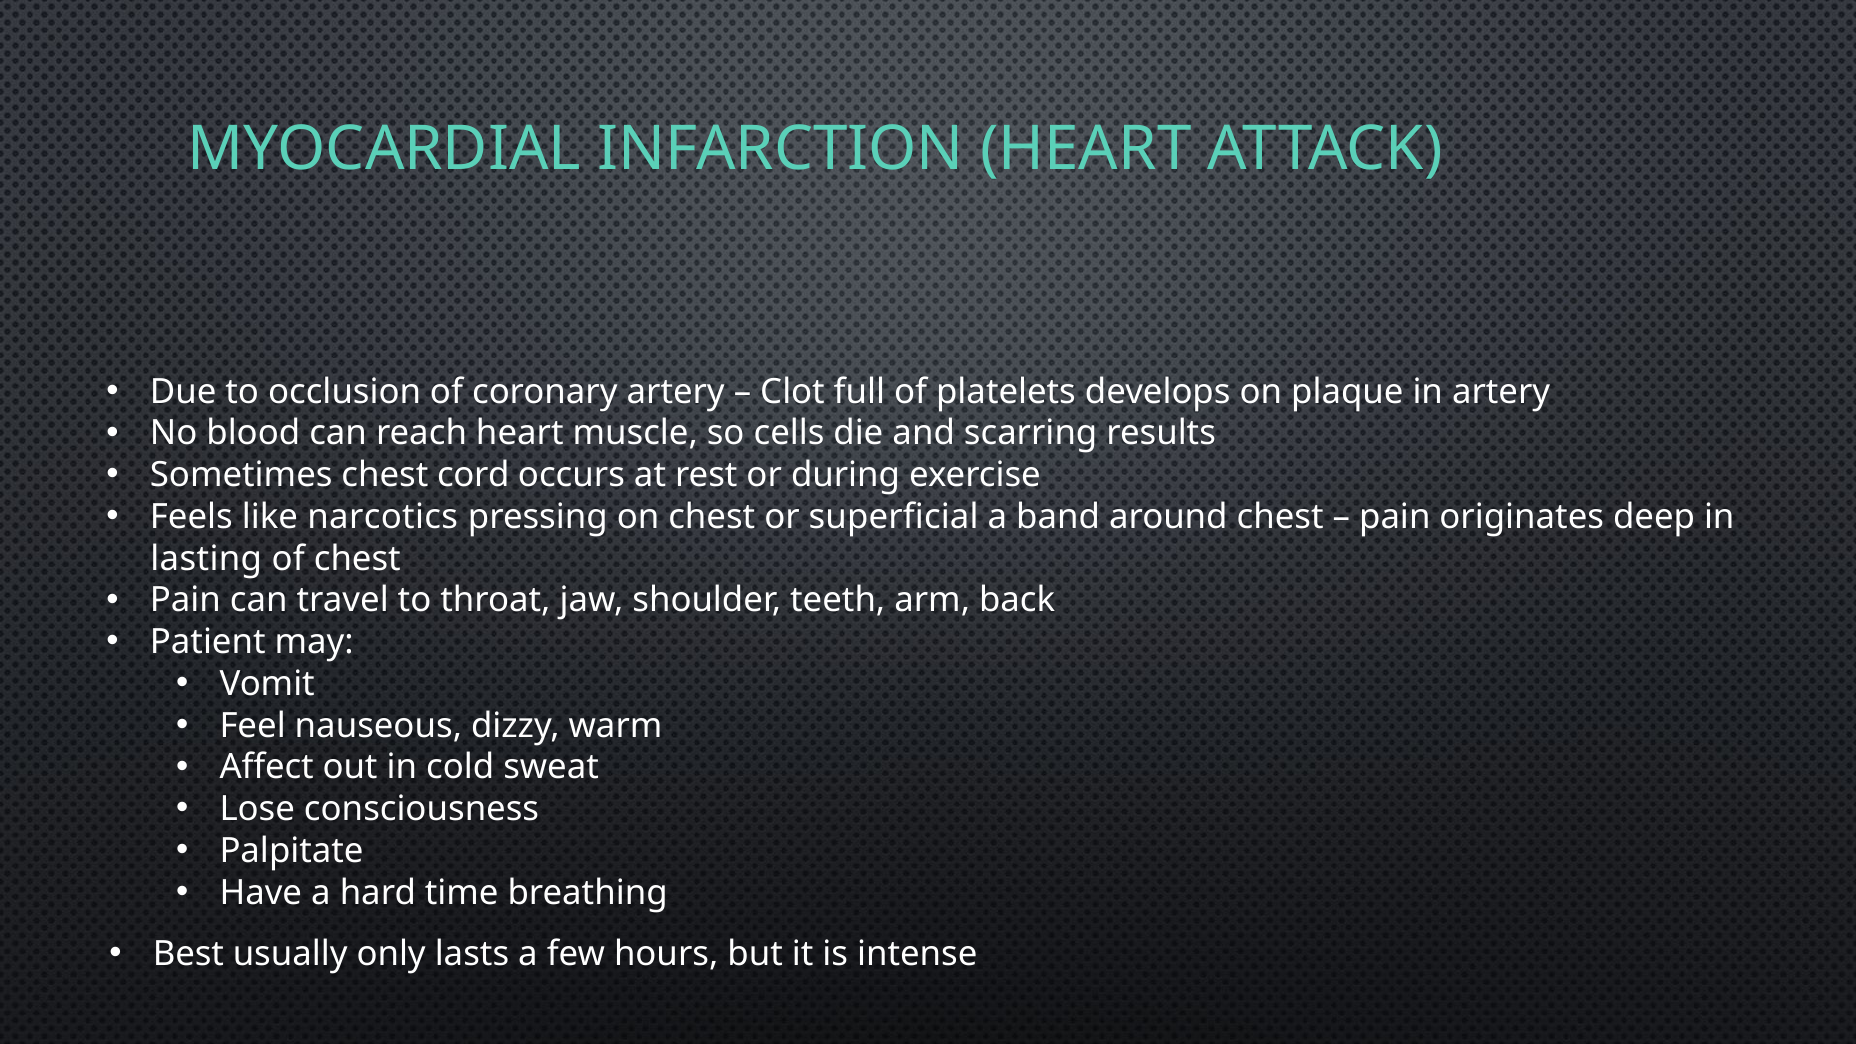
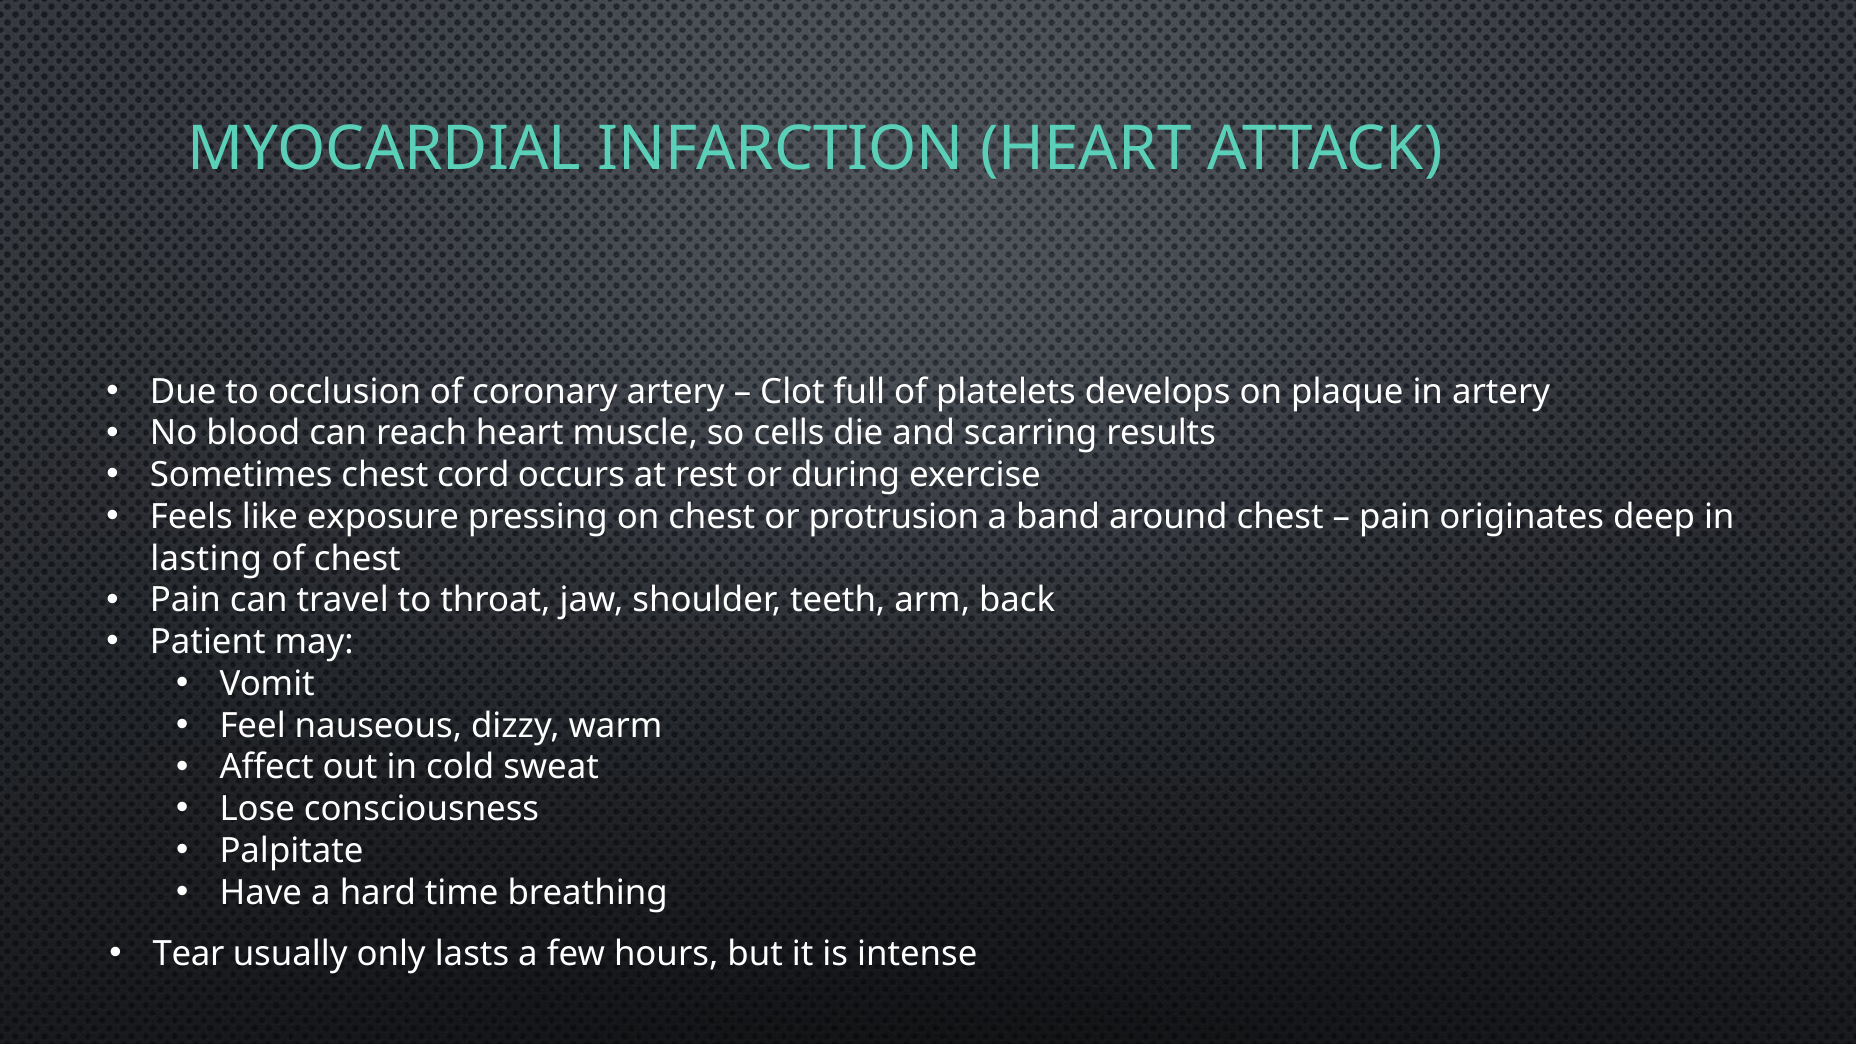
narcotics: narcotics -> exposure (383, 517)
superficial: superficial -> protrusion (894, 517)
Best: Best -> Tear (188, 954)
